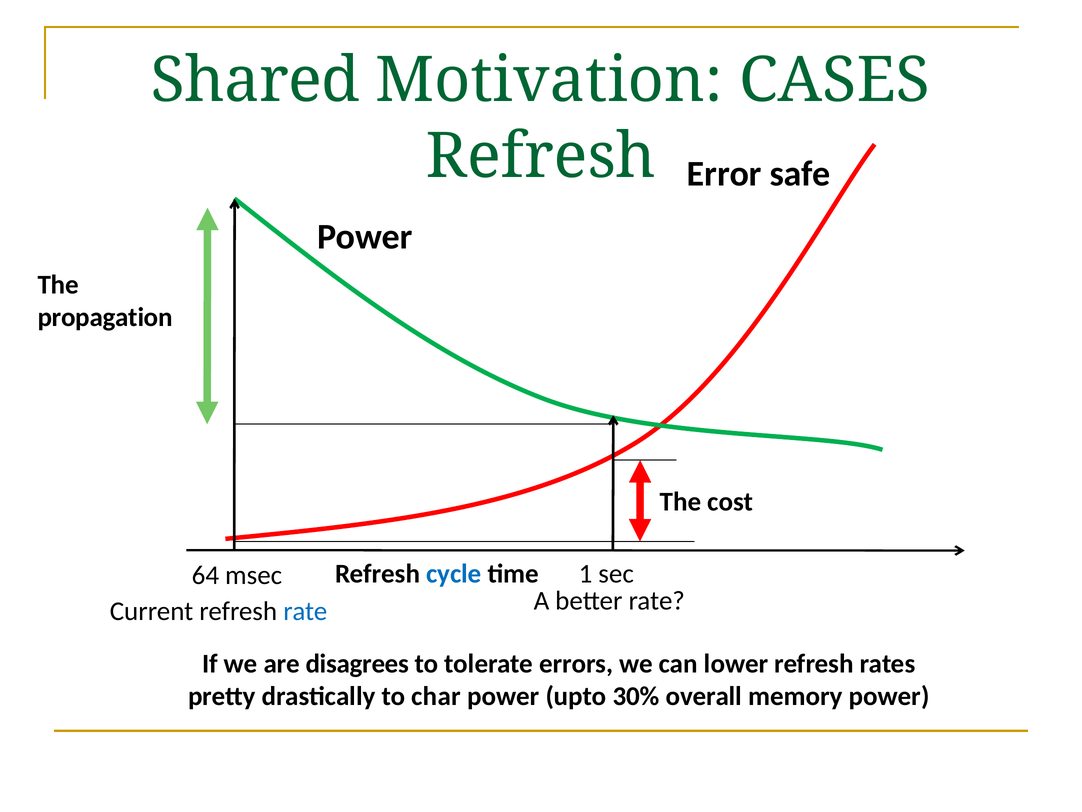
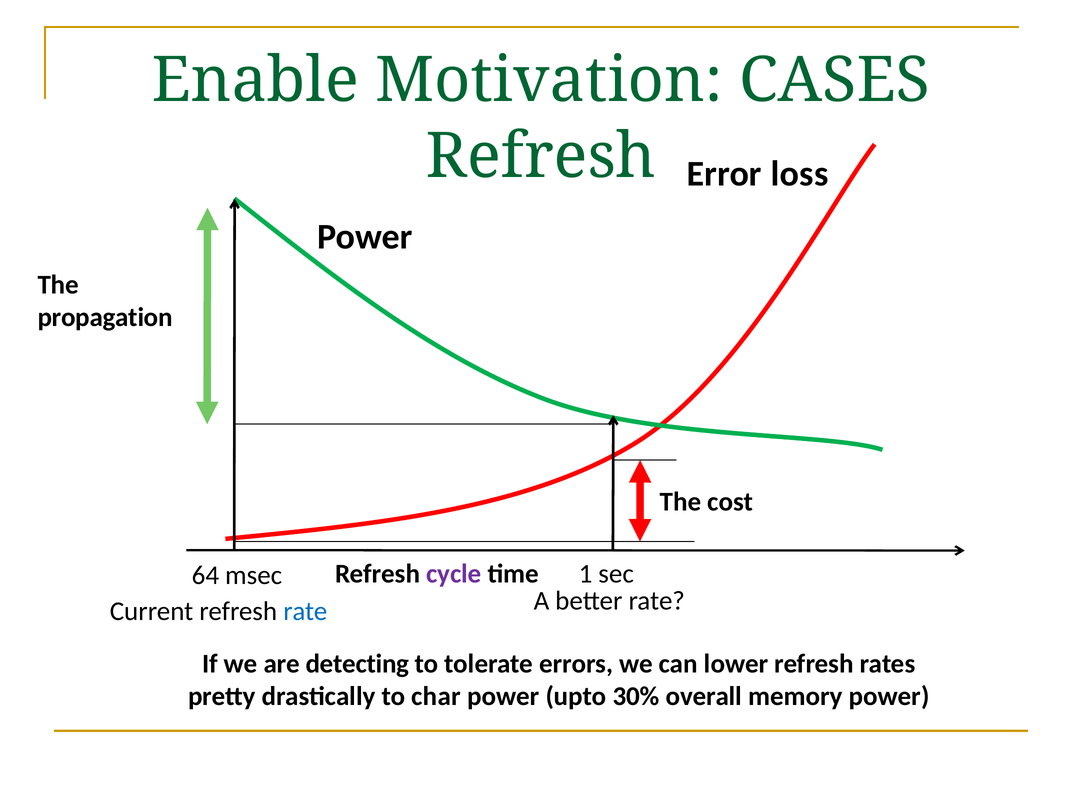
Shared: Shared -> Enable (255, 81)
safe: safe -> loss (800, 174)
cycle colour: blue -> purple (454, 573)
disagrees: disagrees -> detecting (357, 664)
